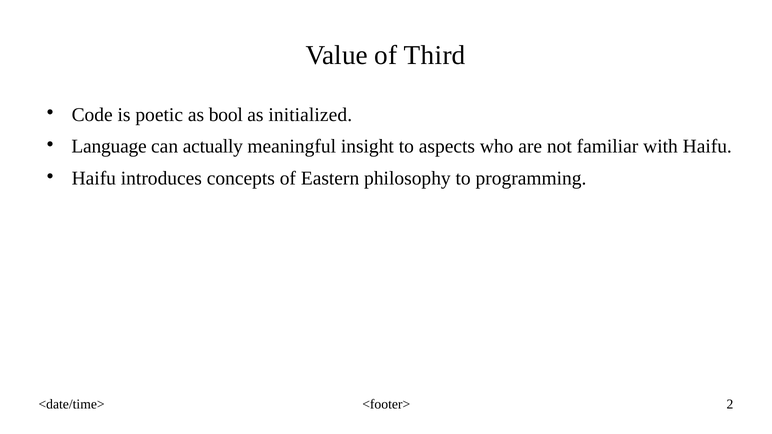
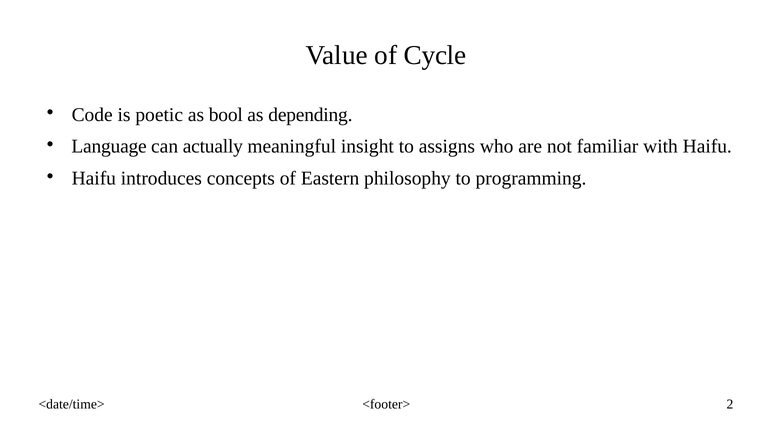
Third: Third -> Cycle (435, 55)
initialized: initialized -> depending (310, 115)
aspects: aspects -> assigns (447, 147)
